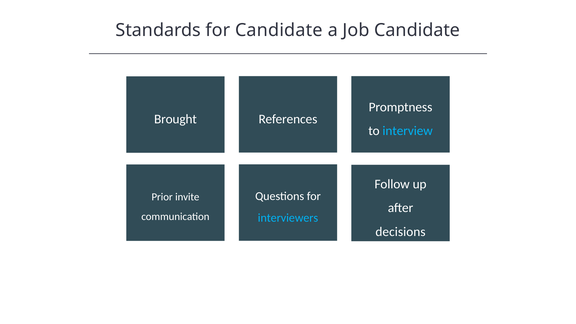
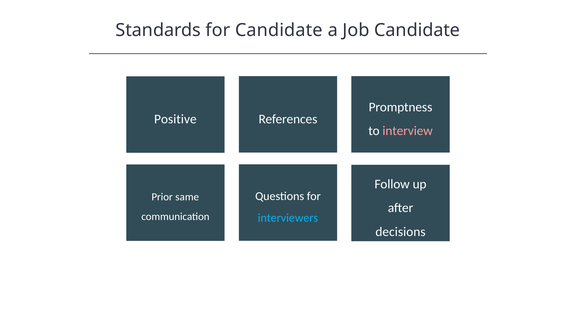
Brought: Brought -> Positive (175, 119)
interview colour: light blue -> pink (408, 131)
invite: invite -> same (187, 197)
